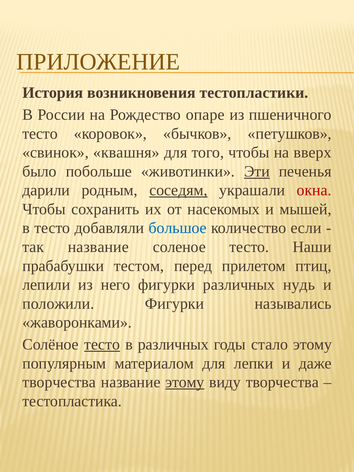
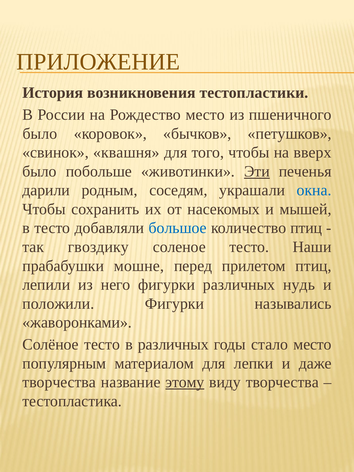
Рождество опаре: опаре -> место (205, 115)
тесто: тесто -> было (40, 134)
соседям underline: present -> none (178, 190)
окна colour: red -> blue (314, 190)
количество если: если -> птиц (306, 228)
так название: название -> гвоздику (98, 247)
тестом: тестом -> мошне (139, 266)
тесто underline: present -> none (102, 344)
стало этому: этому -> место (313, 344)
